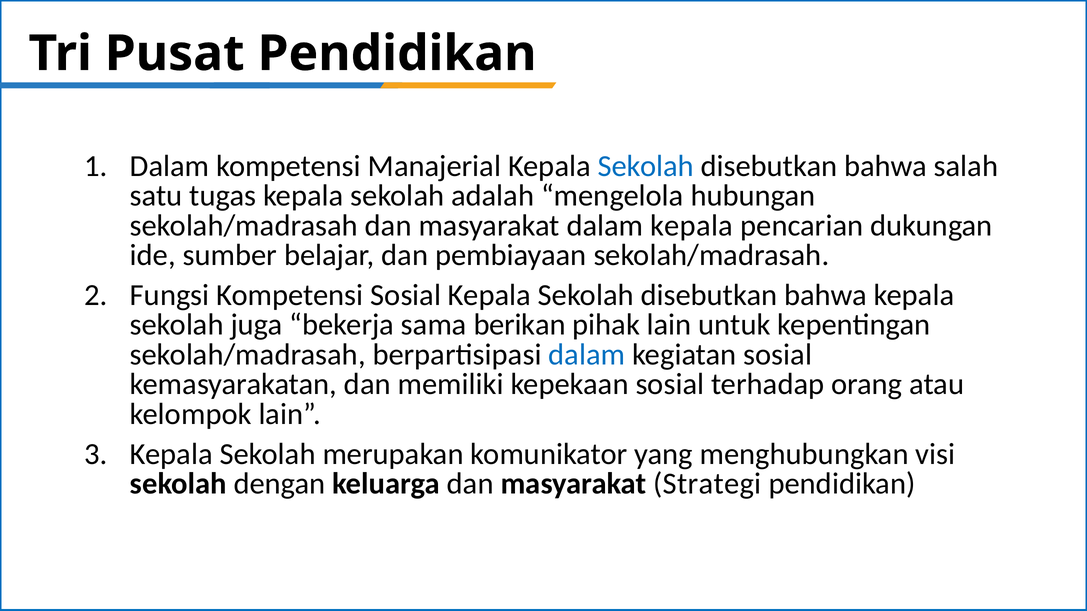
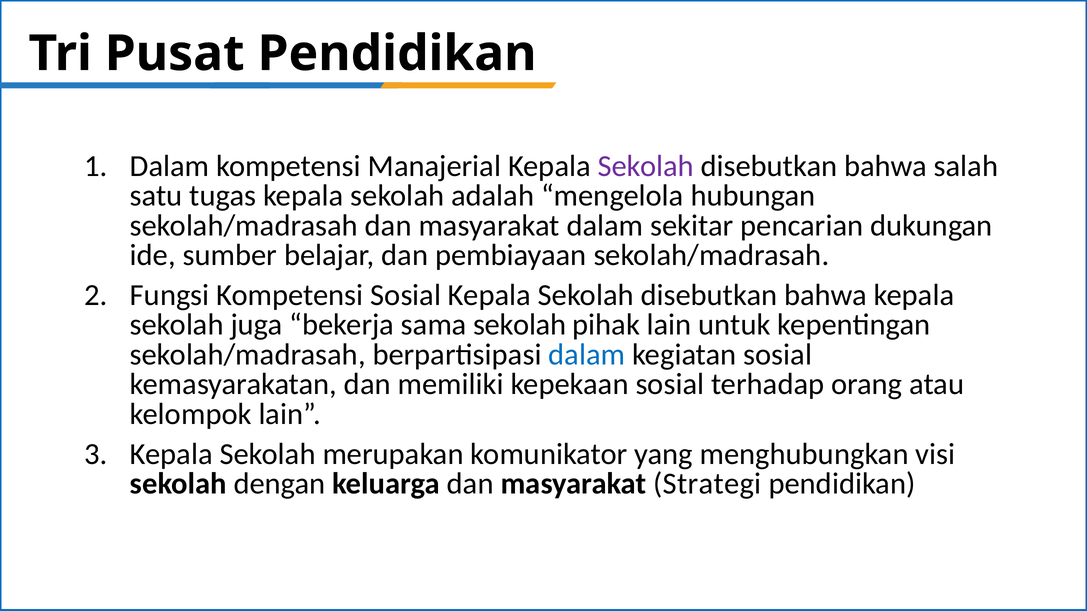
Sekolah colour: blue -> purple (646, 166)
dalam kepala: kepala -> sekitar (692, 226)
sama berikan: berikan -> sekolah (520, 325)
